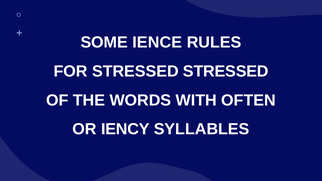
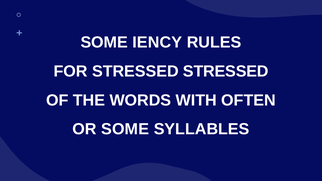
IENCE: IENCE -> IENCY (157, 42)
OR IENCY: IENCY -> SOME (125, 129)
